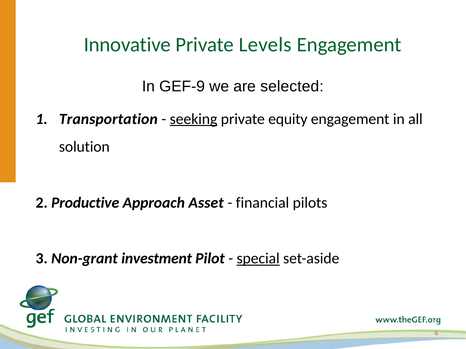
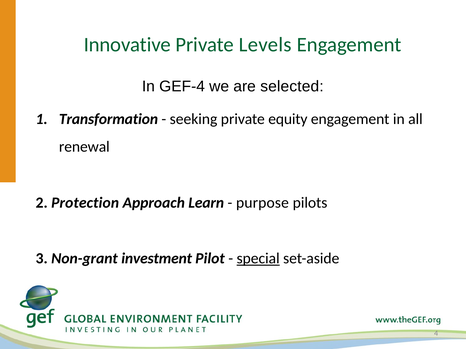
GEF-9: GEF-9 -> GEF-4 (182, 87)
Transportation: Transportation -> Transformation (108, 119)
seeking underline: present -> none (194, 119)
solution: solution -> renewal (84, 147)
Productive: Productive -> Protection (85, 203)
Asset: Asset -> Learn (206, 203)
financial: financial -> purpose (262, 203)
